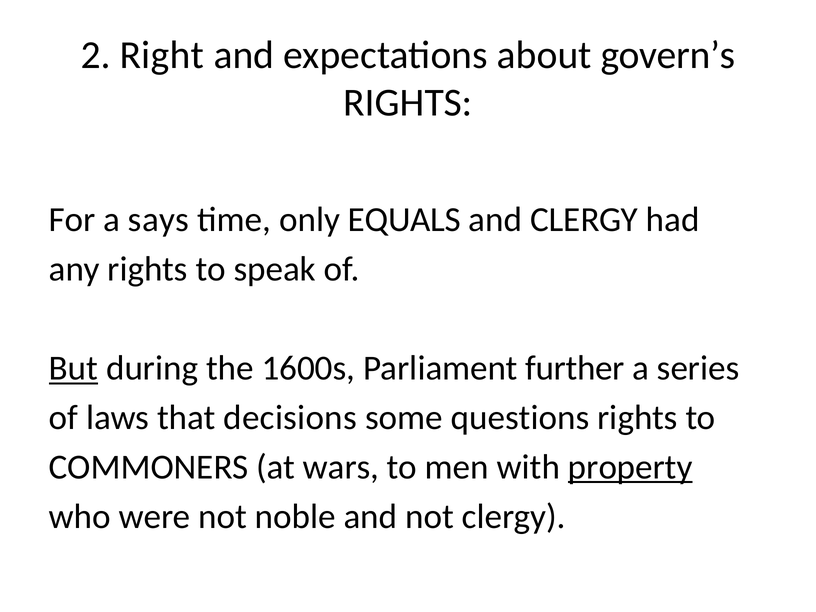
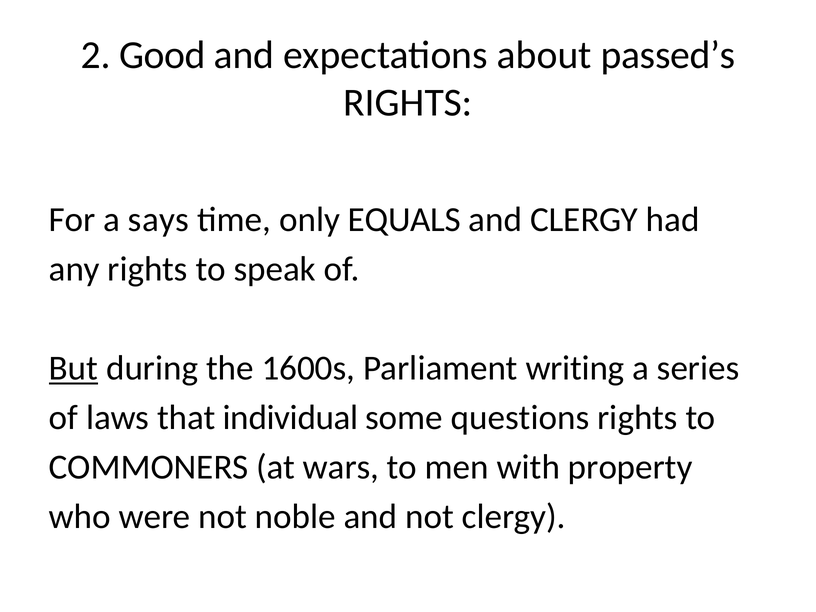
Right: Right -> Good (162, 55)
govern’s: govern’s -> passed’s (668, 55)
further: further -> writing (575, 368)
decisions: decisions -> individual (290, 418)
property underline: present -> none (630, 467)
